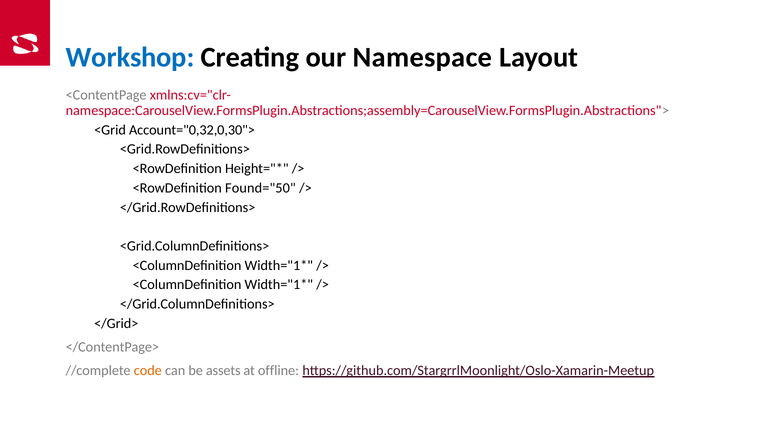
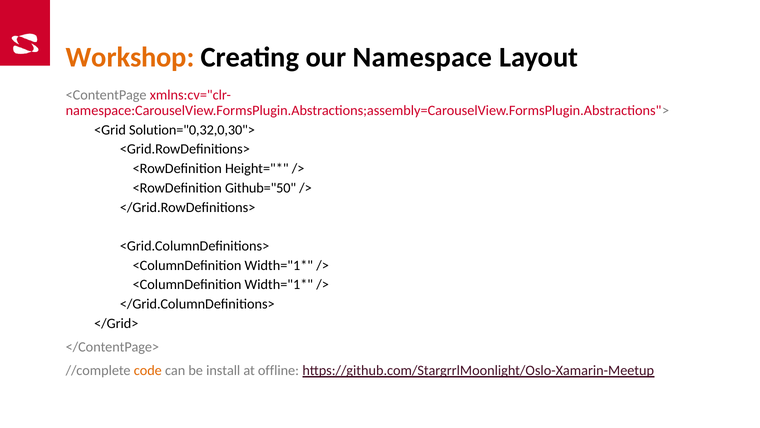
Workshop colour: blue -> orange (130, 58)
Account="0,32,0,30">: Account="0,32,0,30"> -> Solution="0,32,0,30"> (192, 130)
Found="50: Found="50 -> Github="50 (261, 188)
assets: assets -> install (223, 370)
